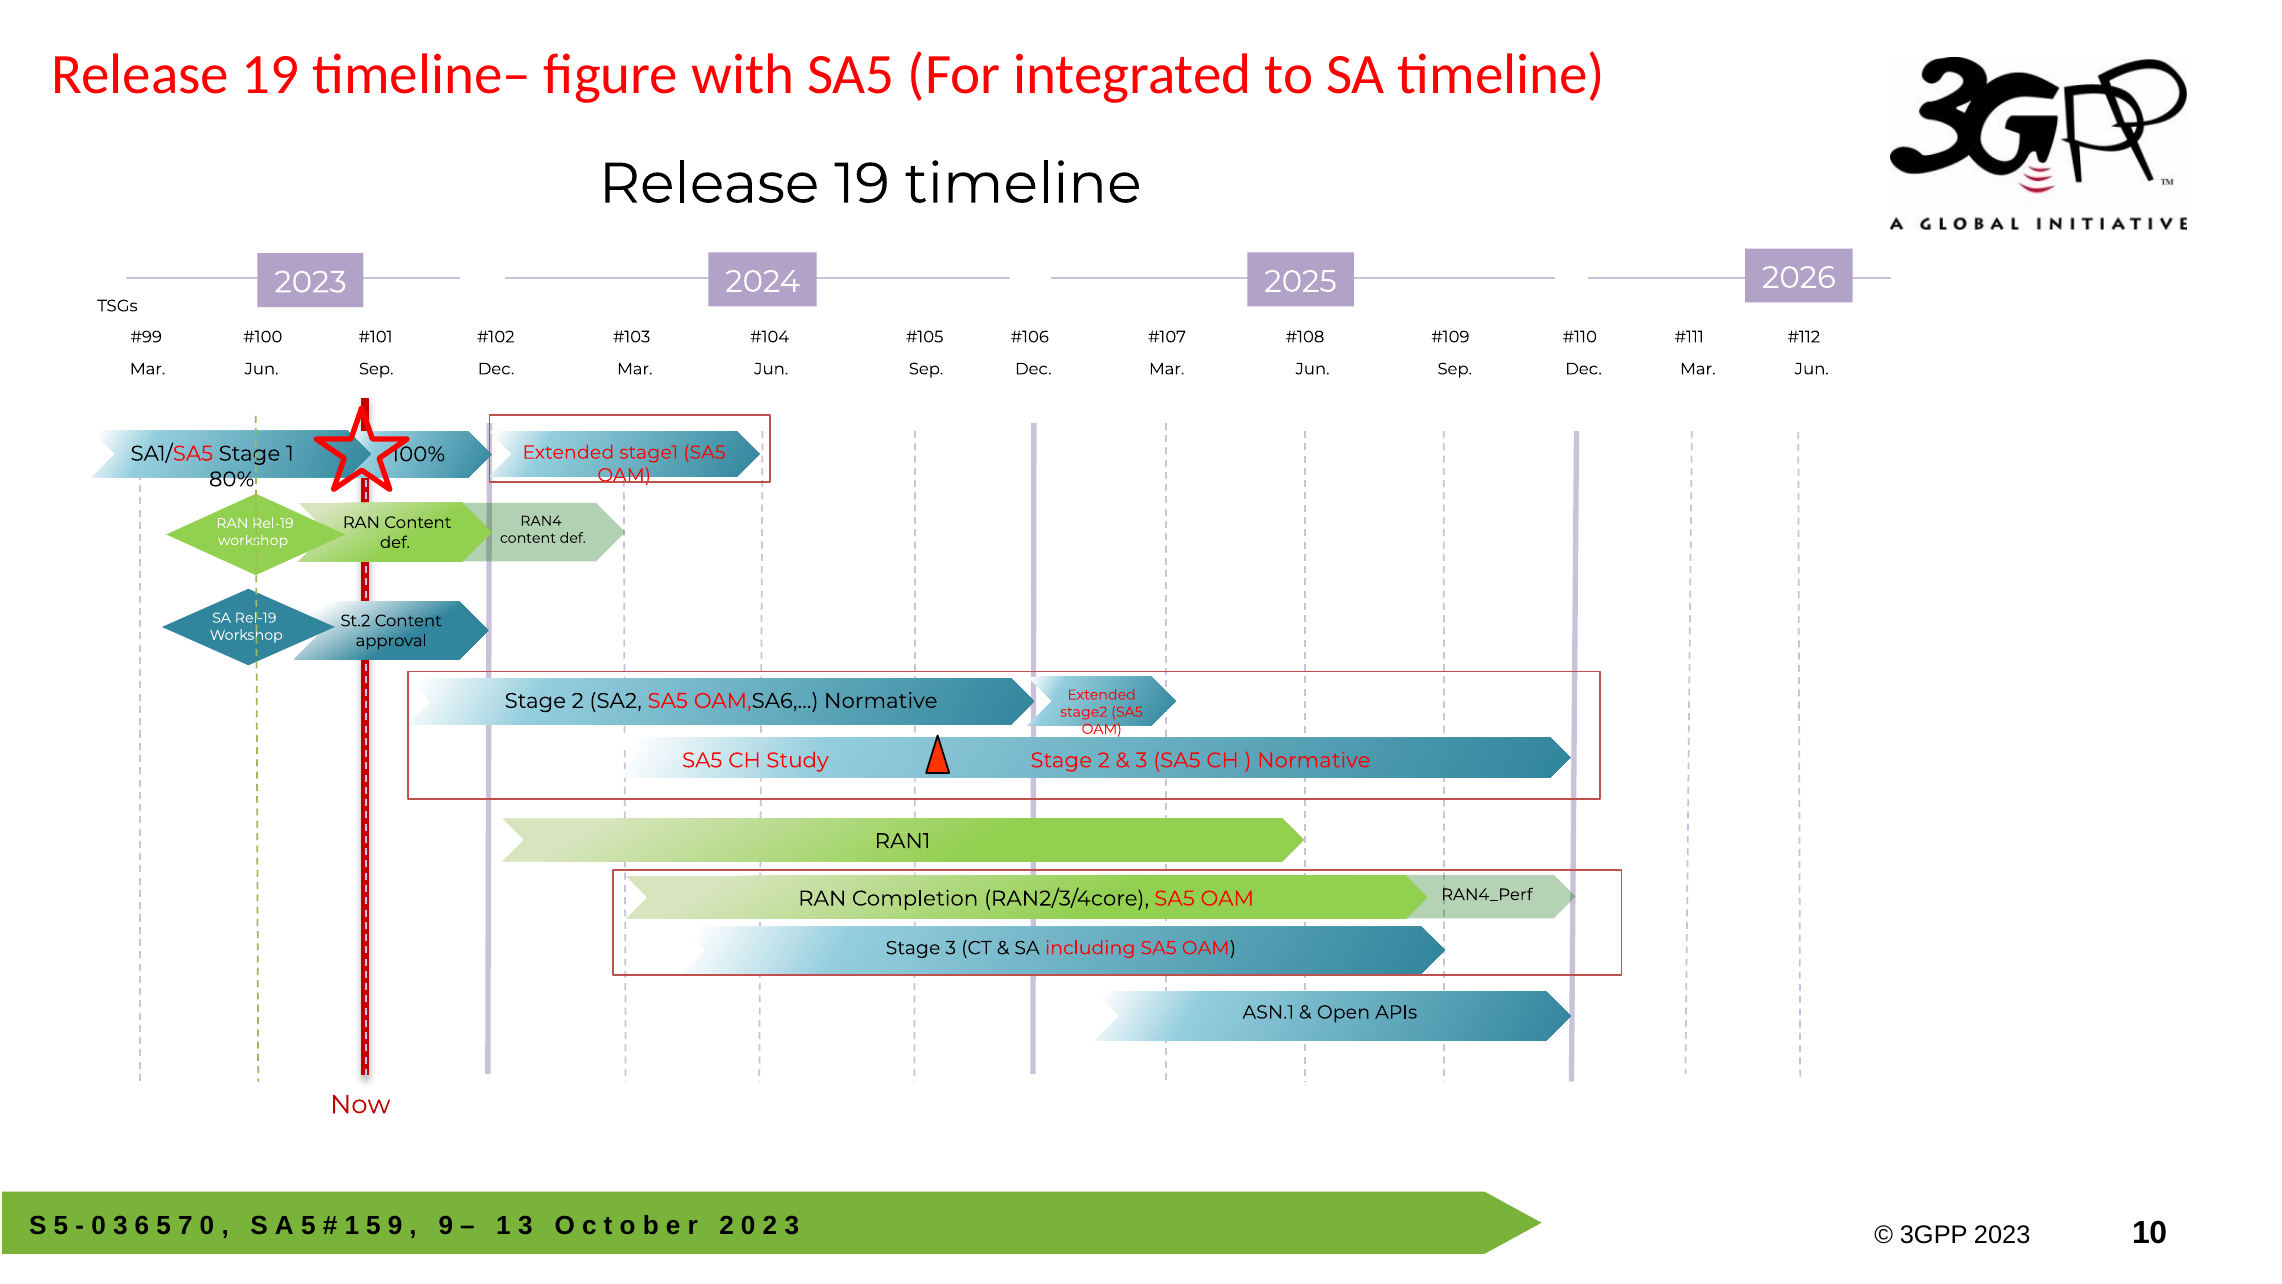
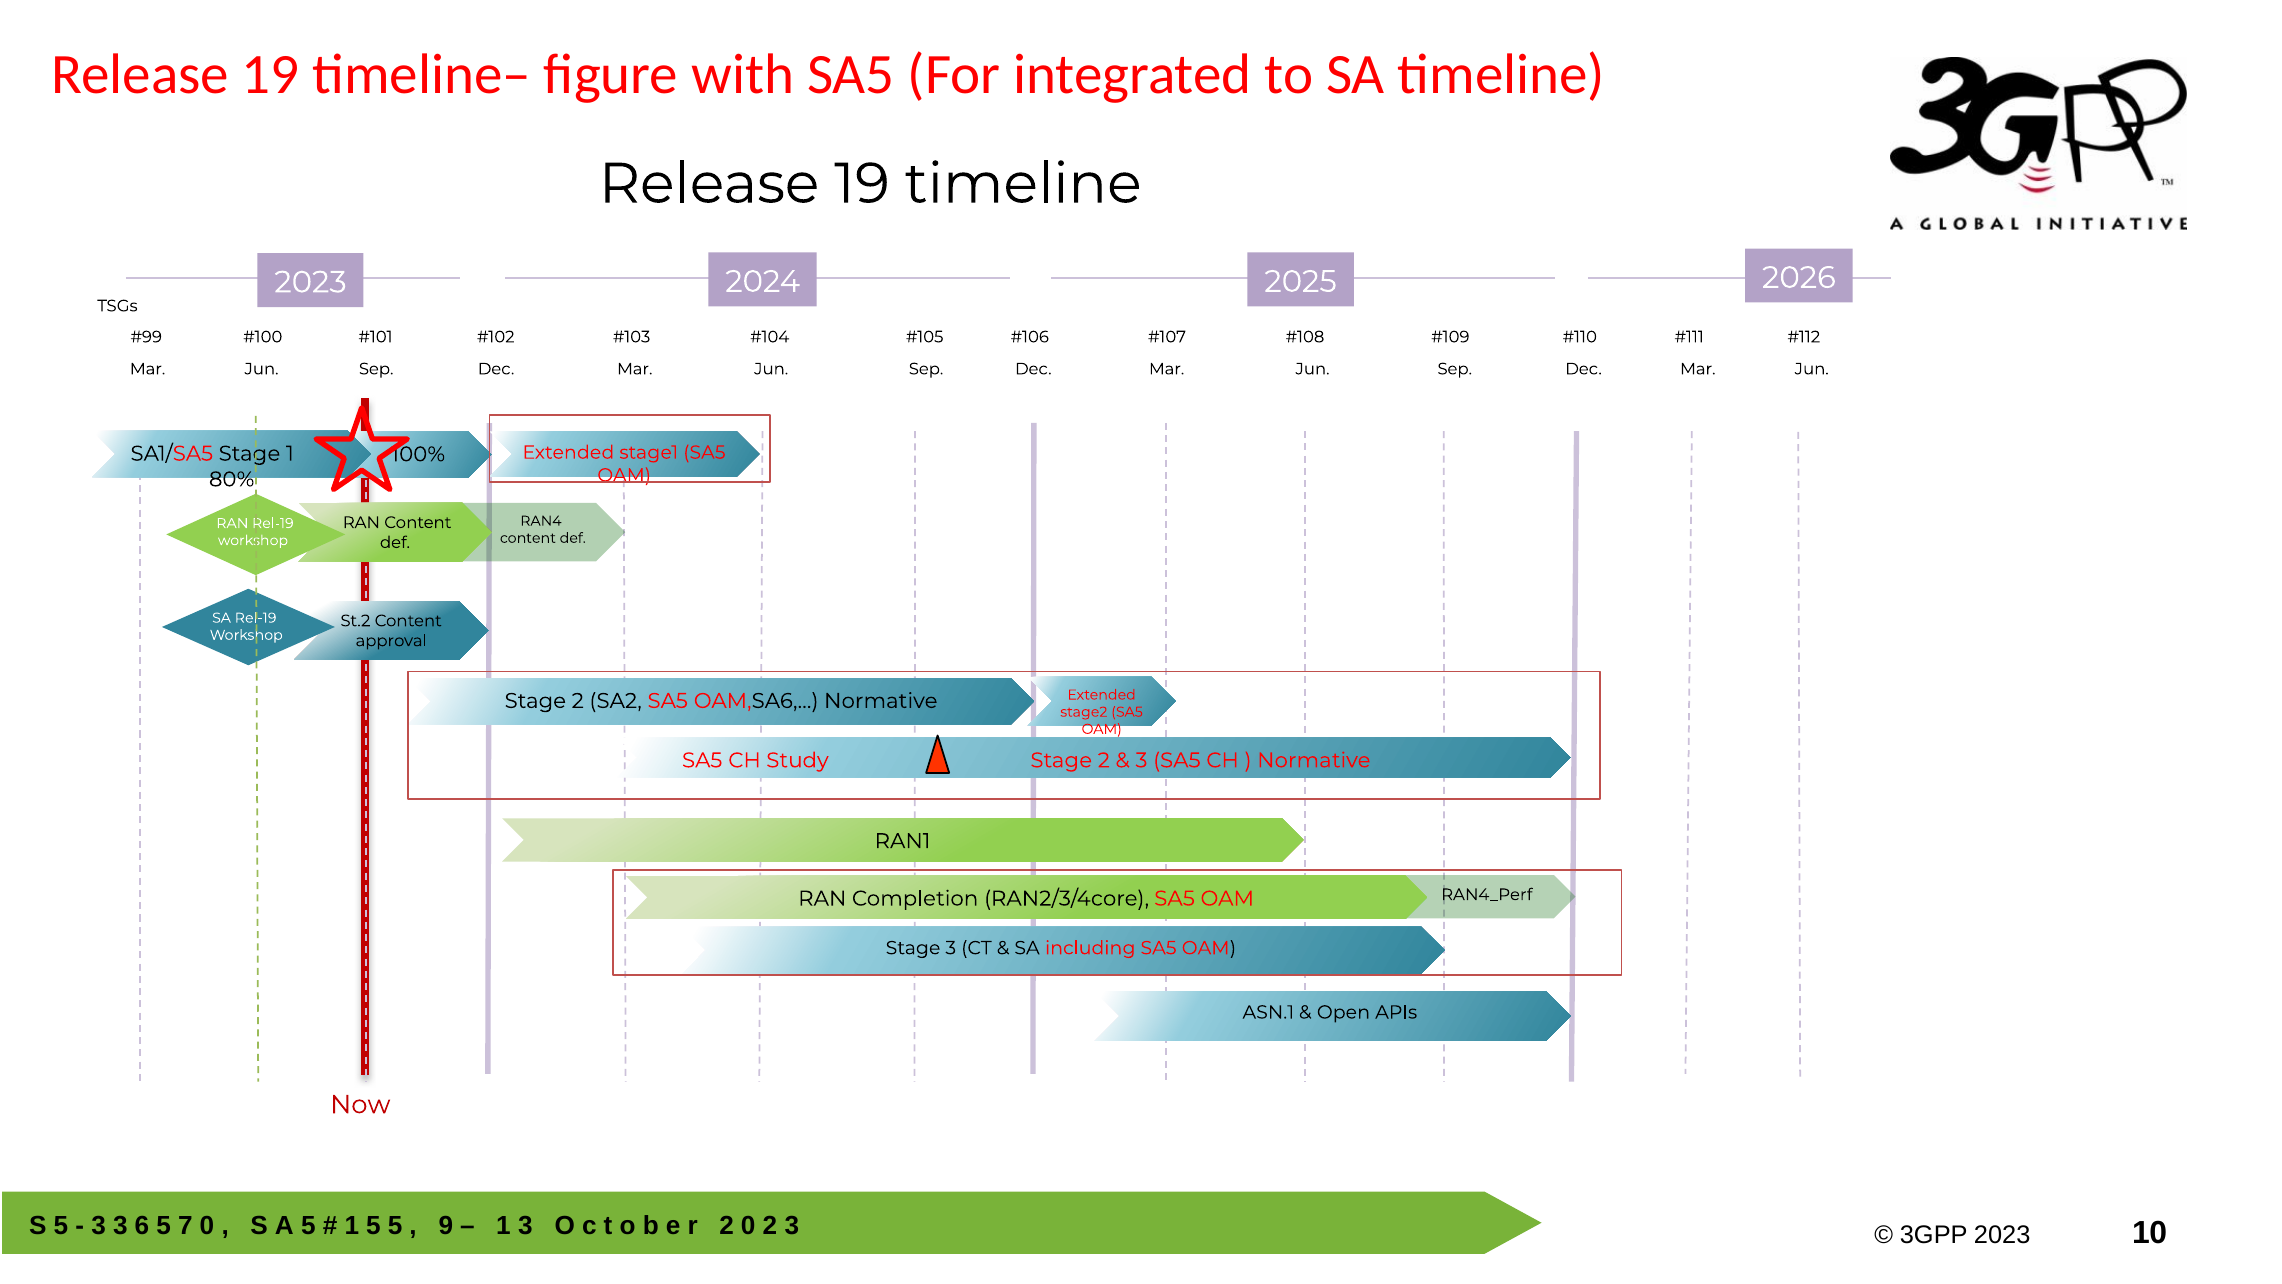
0: 0 -> 3 (99, 1226)
9: 9 -> 5 (395, 1226)
